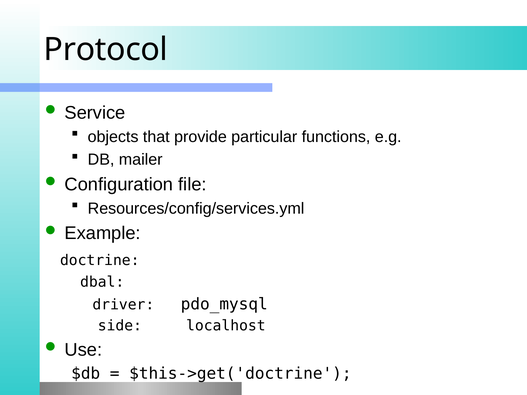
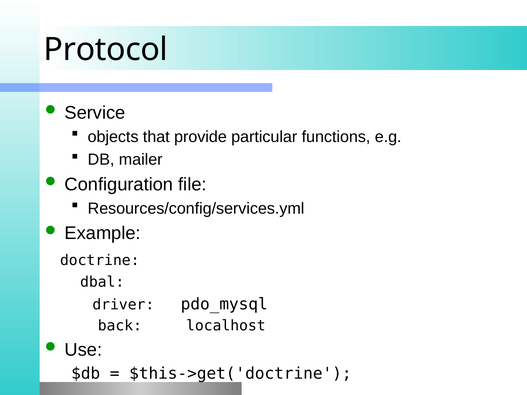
side: side -> back (120, 326)
